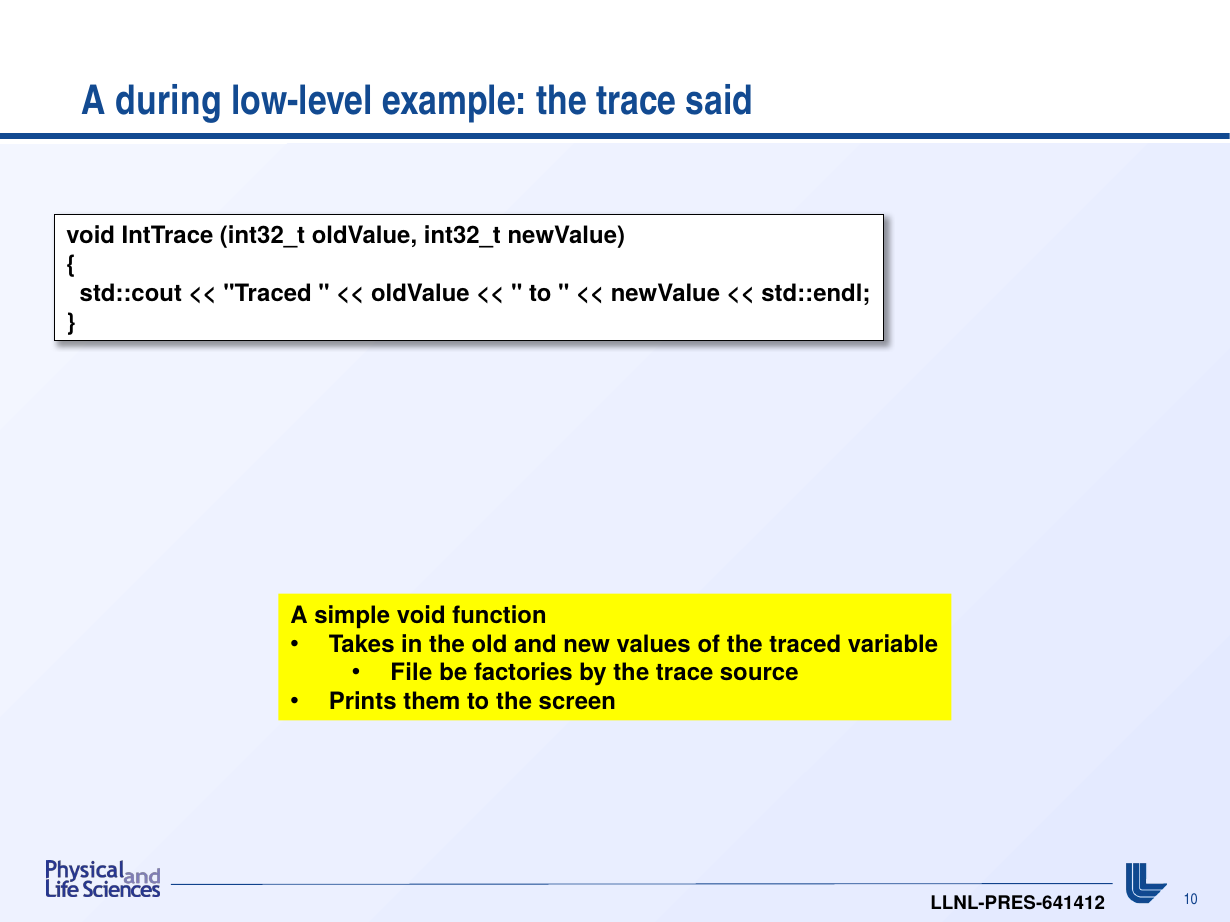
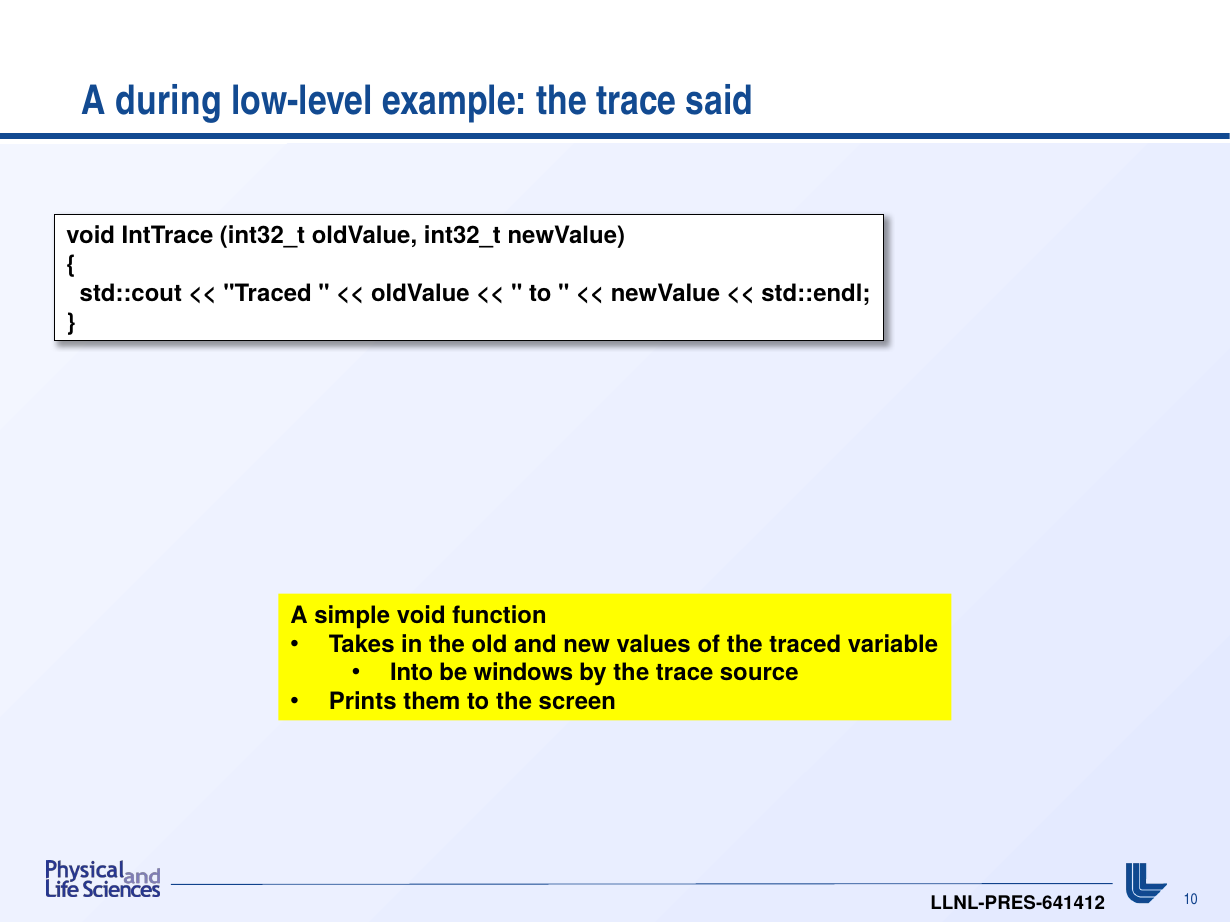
File: File -> Into (412, 673)
factories: factories -> windows (523, 673)
